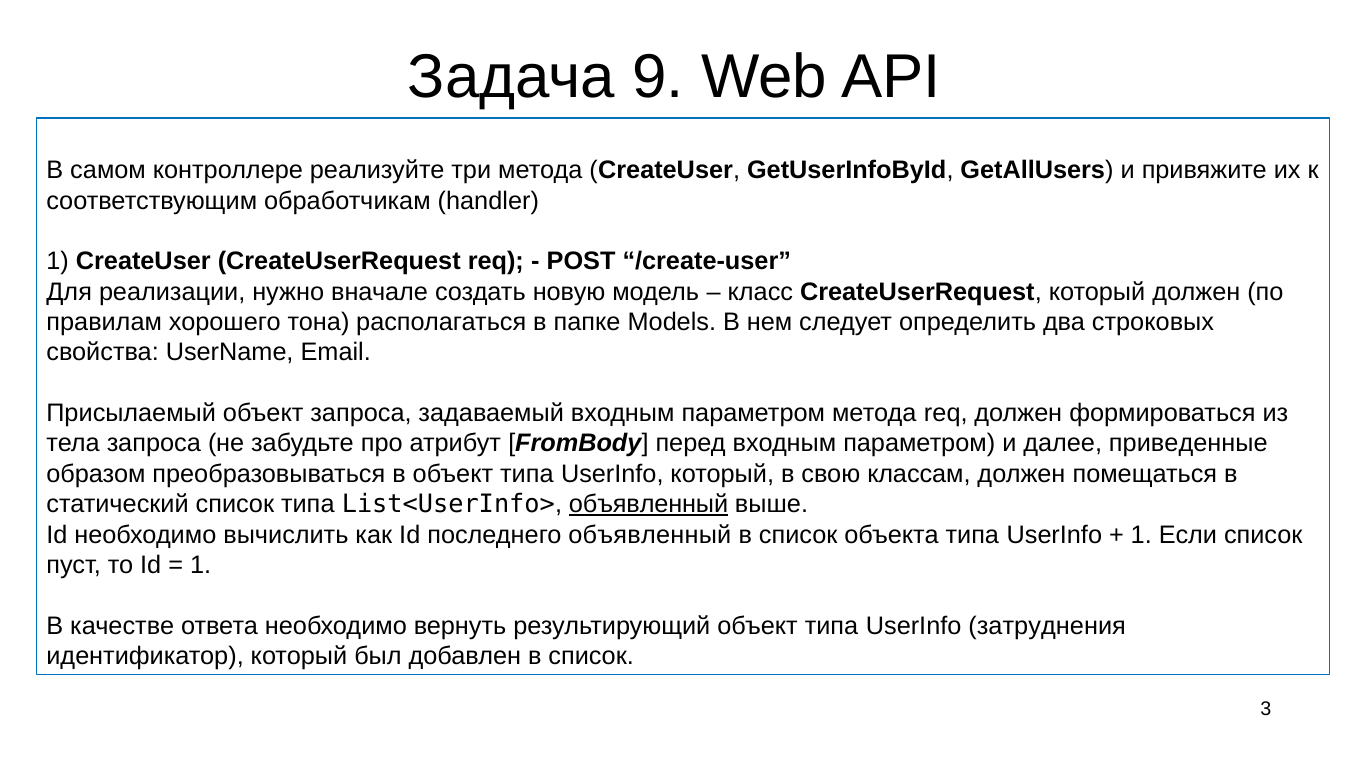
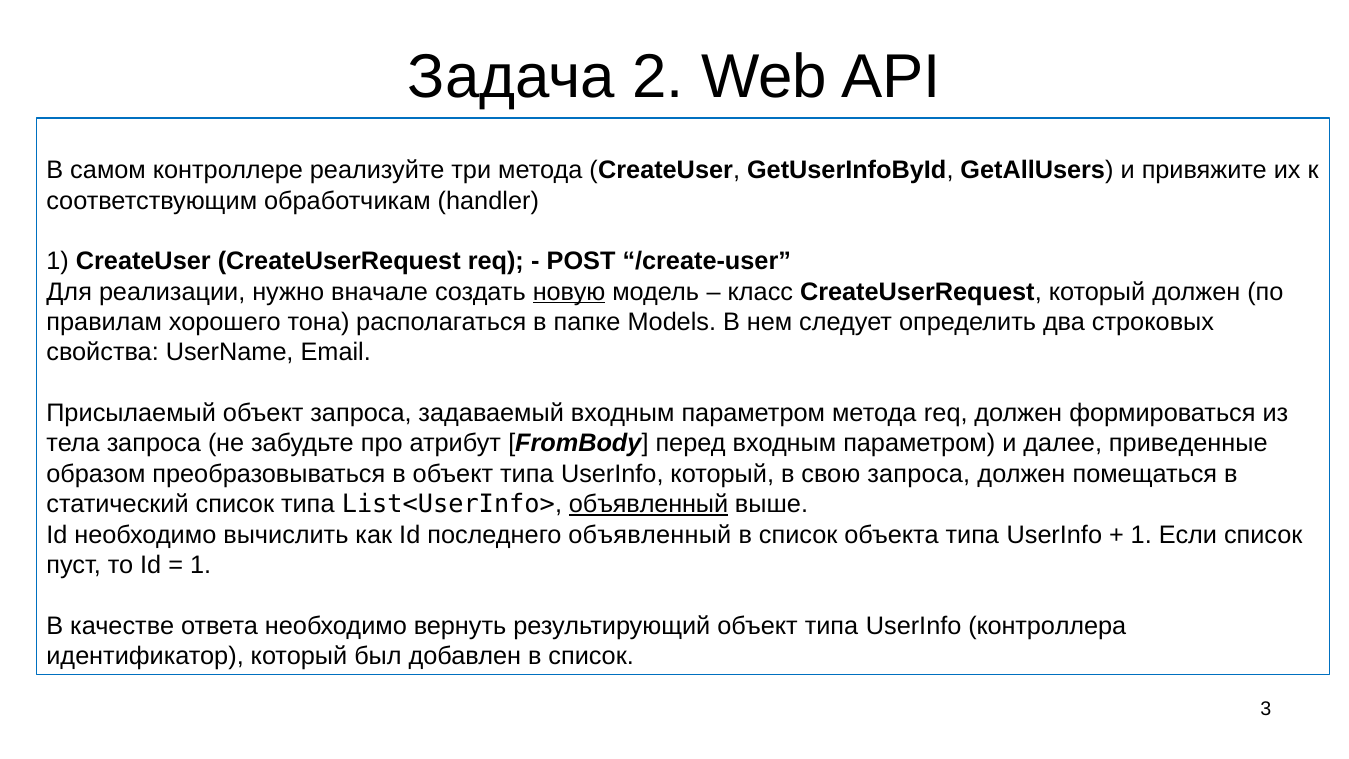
9: 9 -> 2 (658, 77)
новую underline: none -> present (569, 292)
свою классам: классам -> запроса (919, 474)
затруднения: затруднения -> контроллера (1047, 626)
